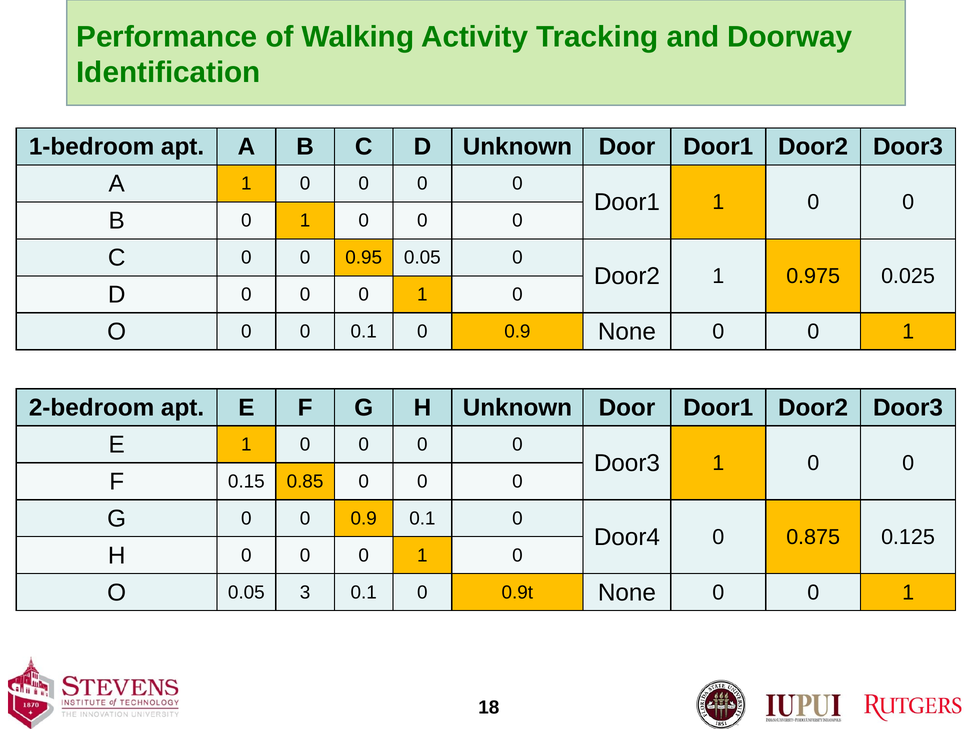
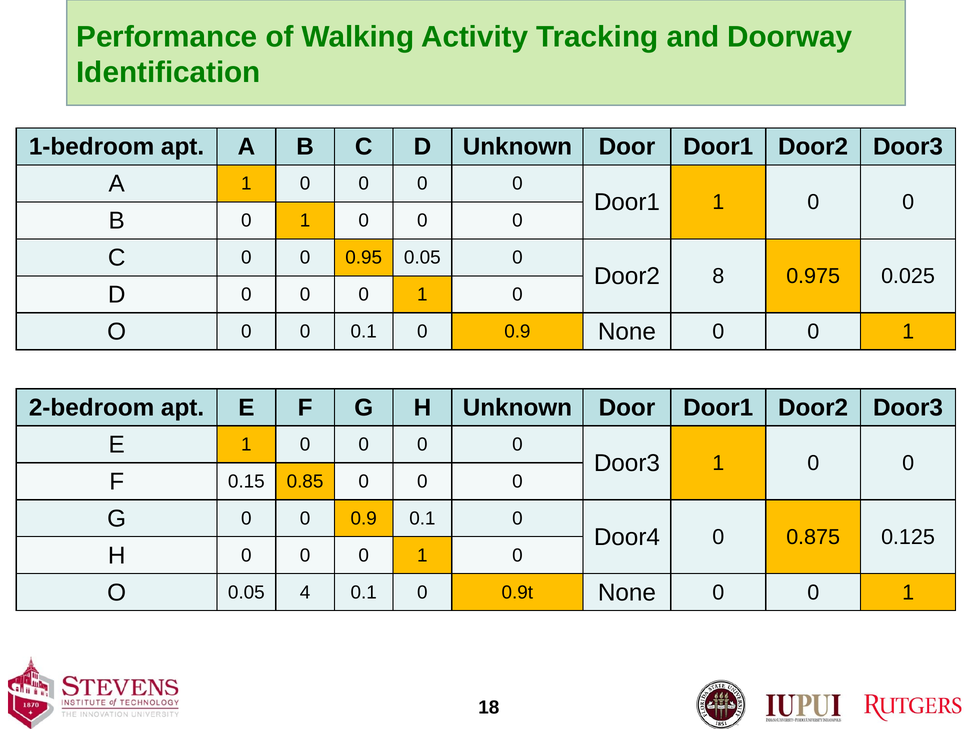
Door2 1: 1 -> 8 (718, 276)
3: 3 -> 4 (305, 592)
